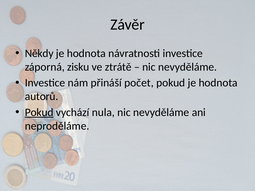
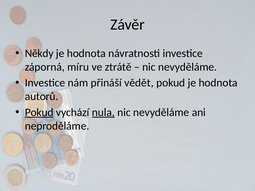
zisku: zisku -> míru (78, 67)
počet: počet -> vědět (139, 83)
nula underline: none -> present (103, 112)
